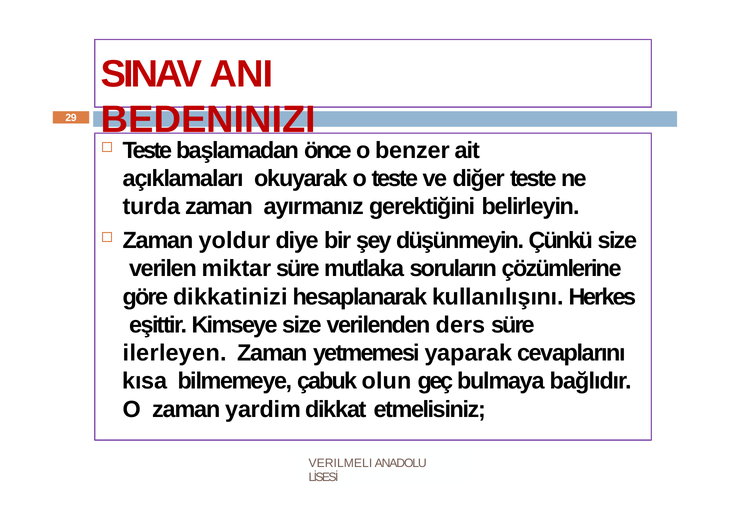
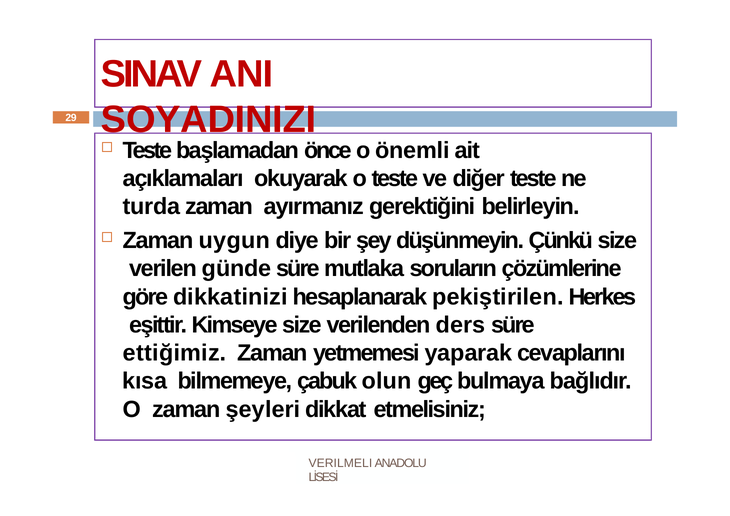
BEDENINIZI: BEDENINIZI -> SOYADINIZI (209, 120)
benzer: benzer -> önemli (412, 150)
yoldur: yoldur -> uygun (235, 241)
miktar: miktar -> günde (237, 269)
kullanılışını: kullanılışını -> pekiştirilen (498, 297)
ilerleyen: ilerleyen -> ettiğimiz (175, 353)
yardim: yardim -> şeyleri (263, 409)
